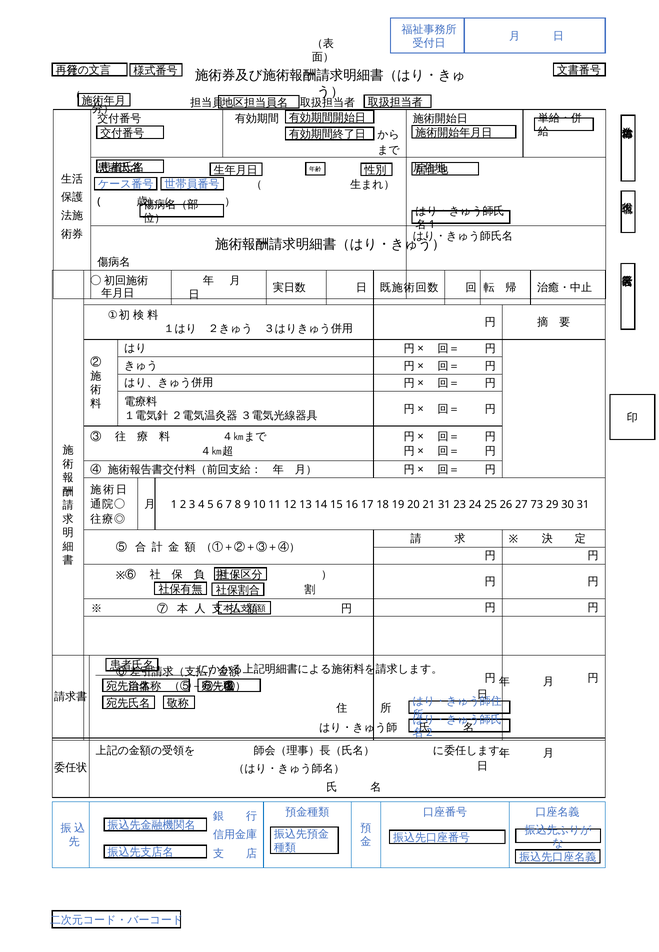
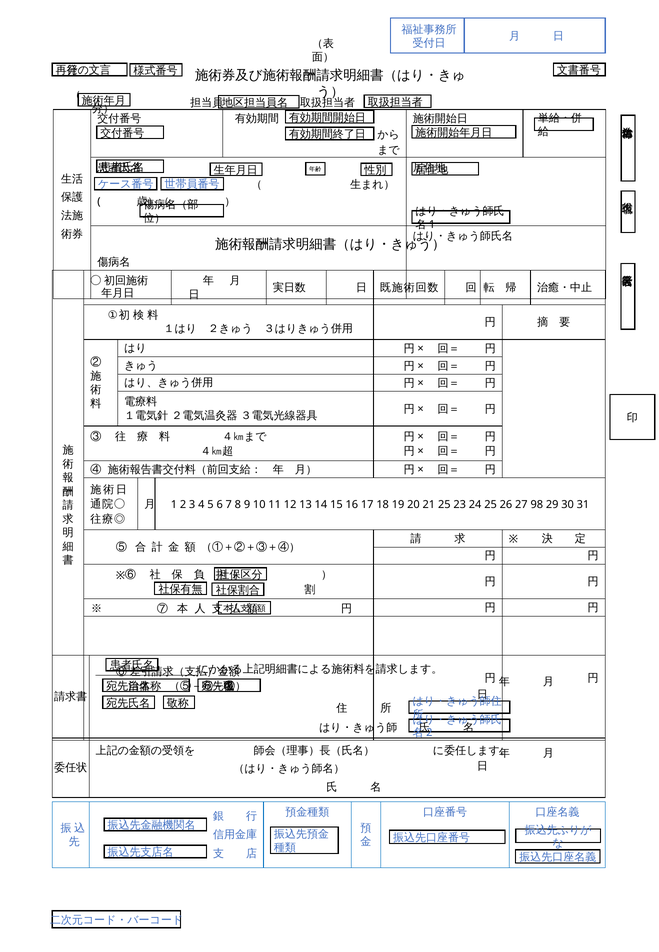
21 31: 31 -> 25 (444, 504)
73: 73 -> 98 (537, 504)
